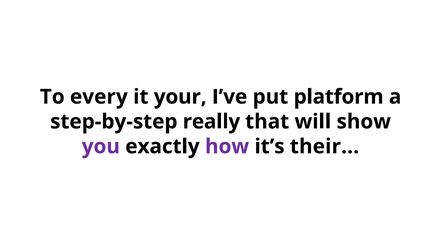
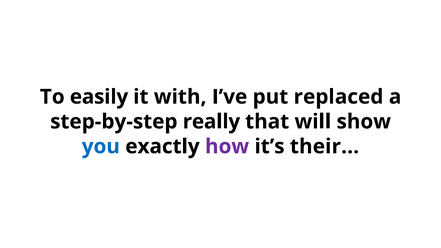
every: every -> easily (99, 97)
your: your -> with (180, 97)
platform: platform -> replaced (339, 97)
you colour: purple -> blue (101, 146)
